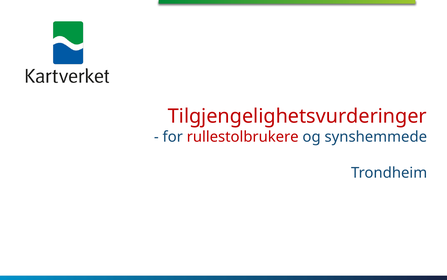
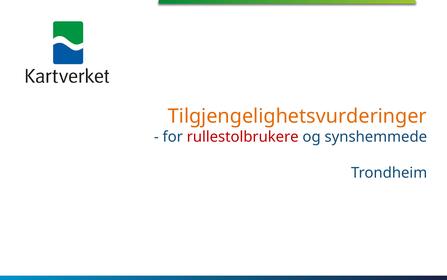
Tilgjengelighetsvurderinger colour: red -> orange (297, 116)
